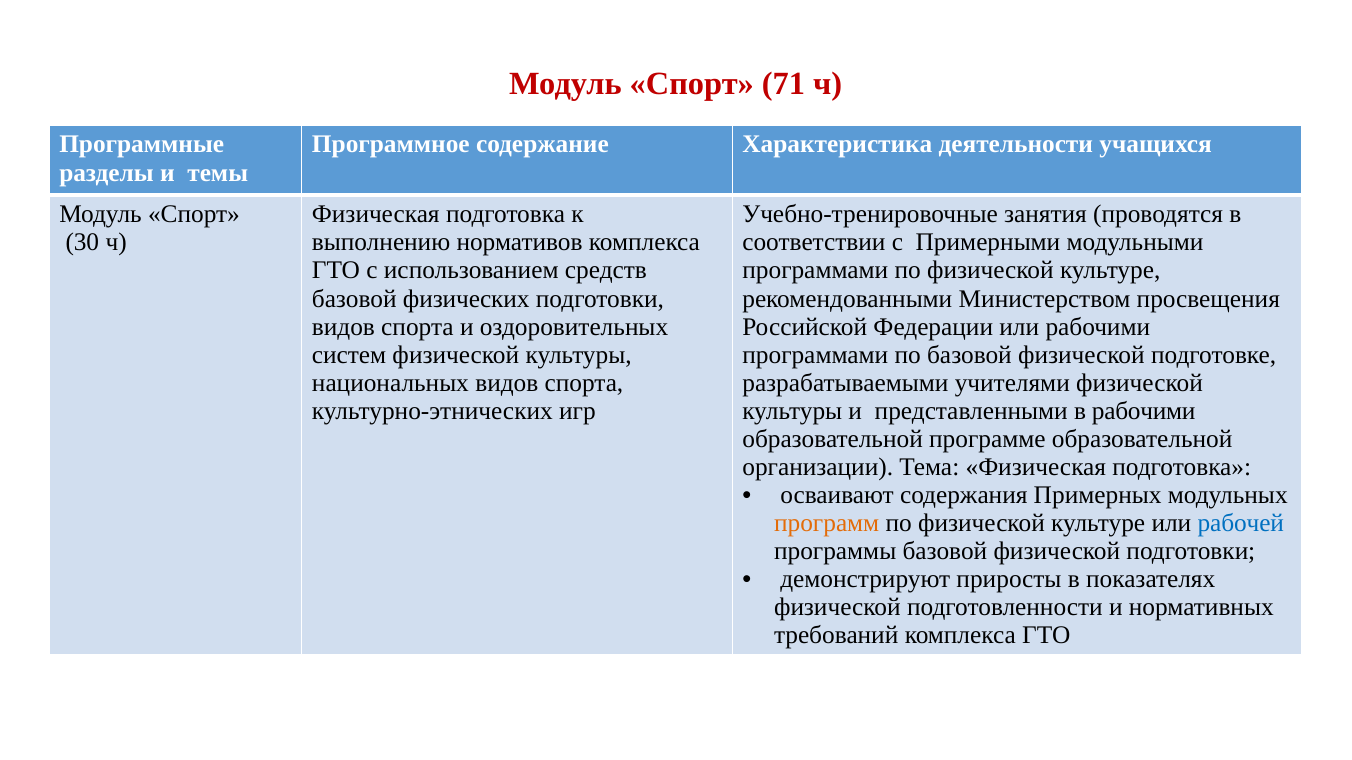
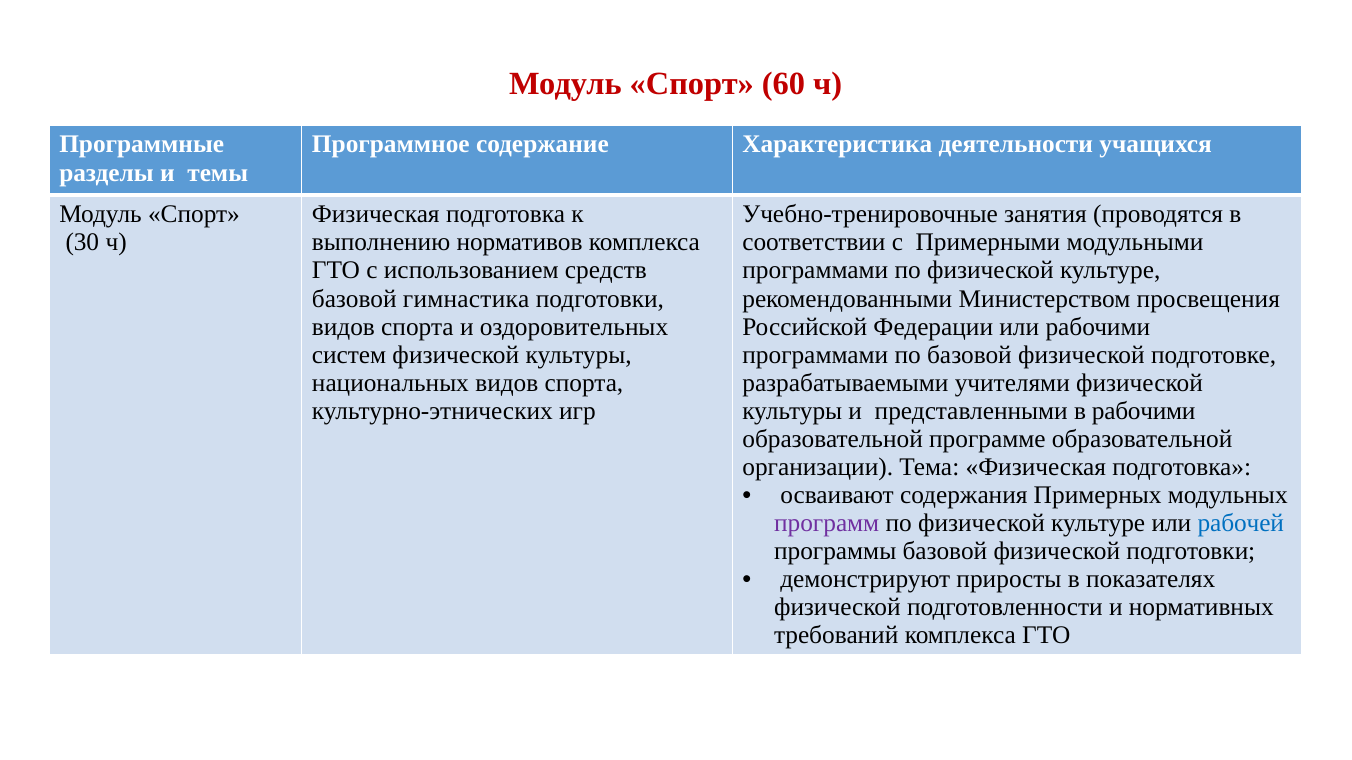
71: 71 -> 60 (784, 84)
физических: физических -> гимнастика (466, 299)
программ colour: orange -> purple (827, 523)
